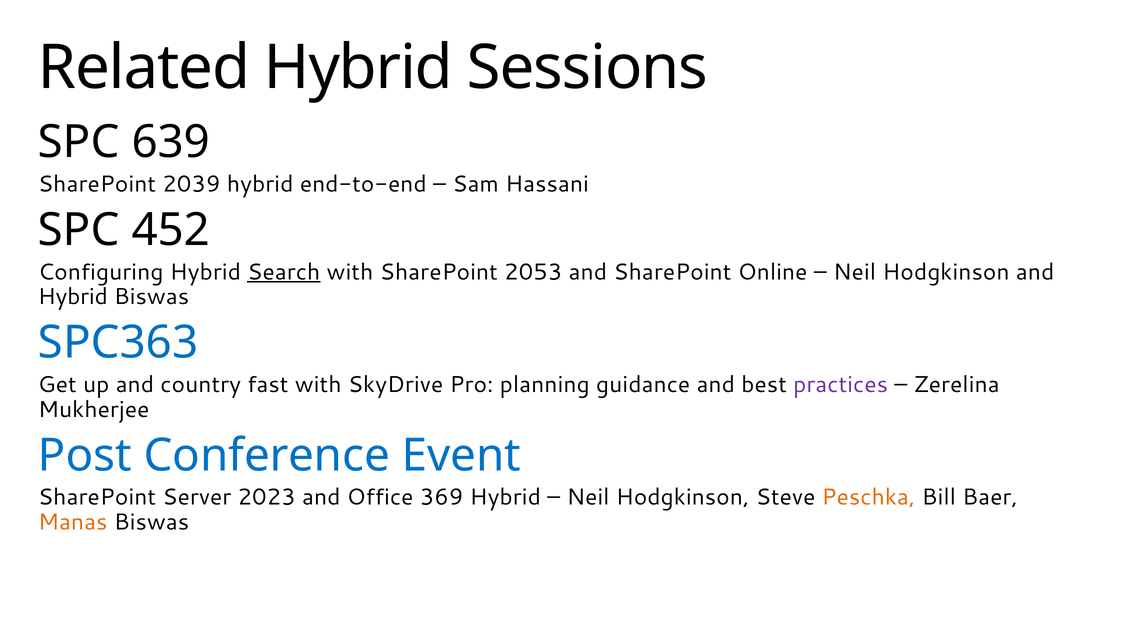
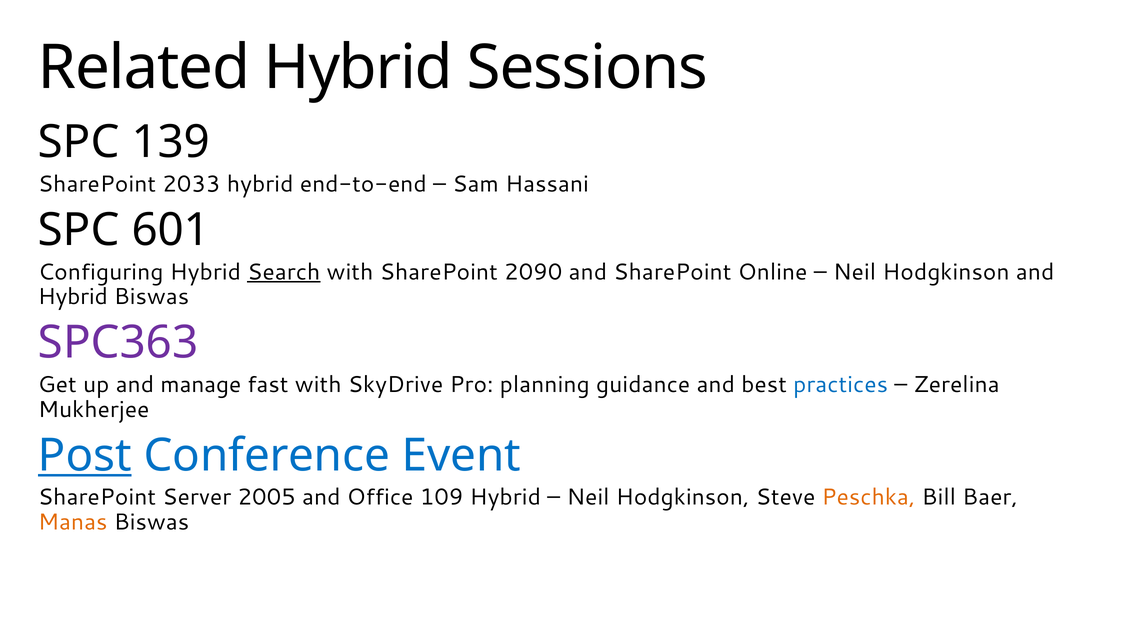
639: 639 -> 139 (171, 142)
2039: 2039 -> 2033 (191, 184)
452: 452 -> 601 (171, 230)
2053: 2053 -> 2090 (533, 272)
SPC363 colour: blue -> purple (118, 343)
country: country -> manage (201, 385)
practices colour: purple -> blue (841, 385)
Post underline: none -> present (85, 456)
2023: 2023 -> 2005 (267, 497)
369: 369 -> 109 (442, 497)
